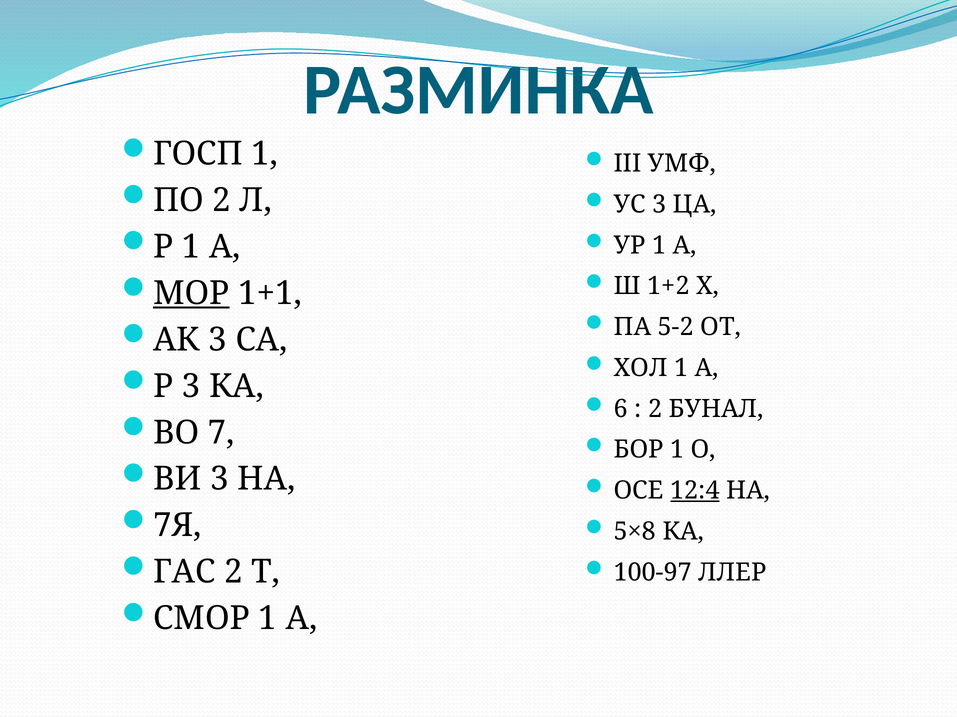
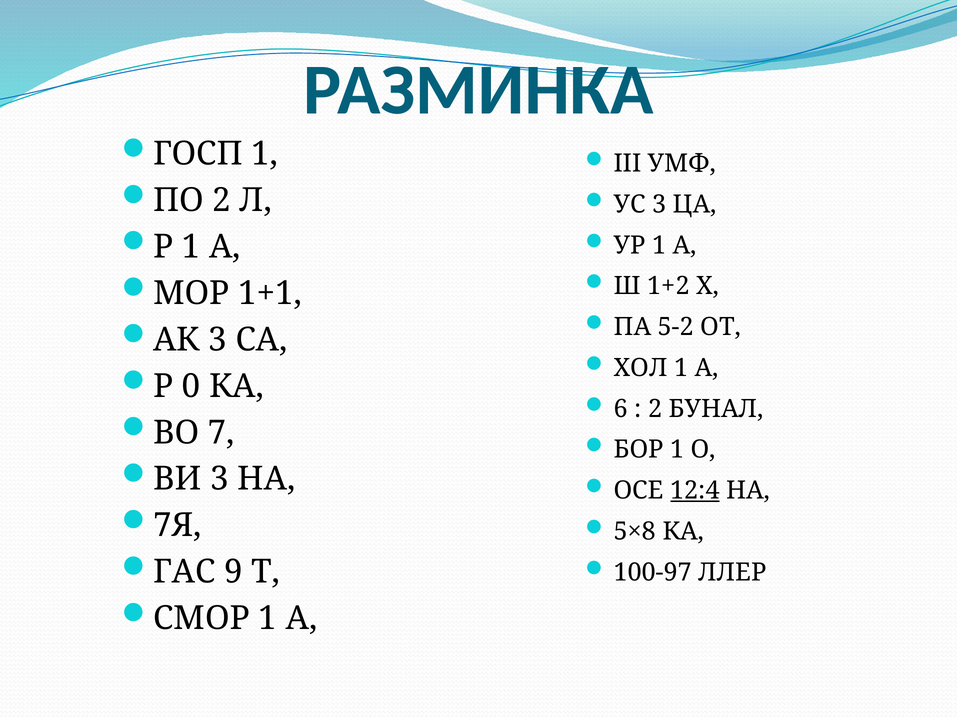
МОР underline: present -> none (191, 294)
Р 3: 3 -> 0 (191, 387)
ГАС 2: 2 -> 9 (233, 573)
